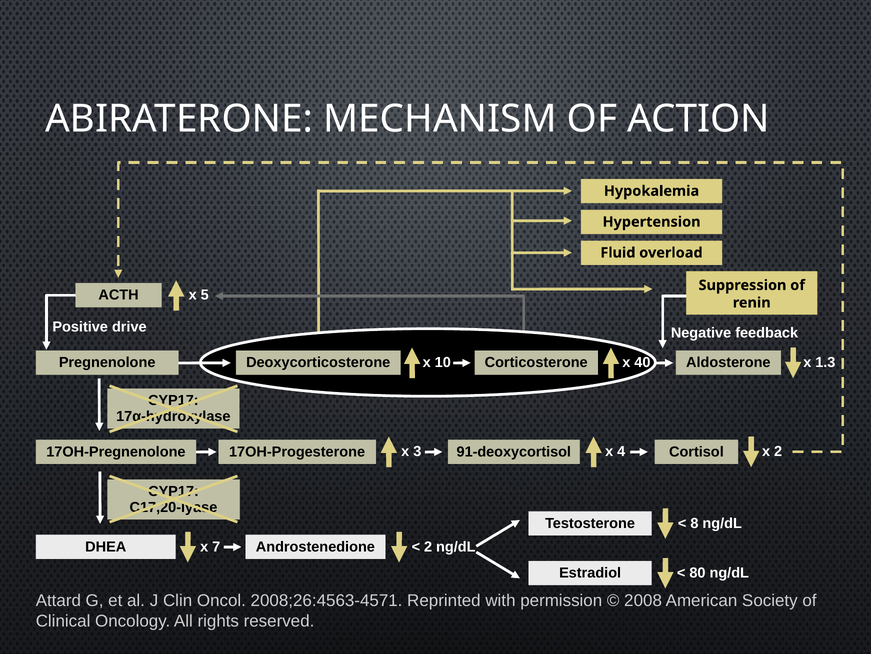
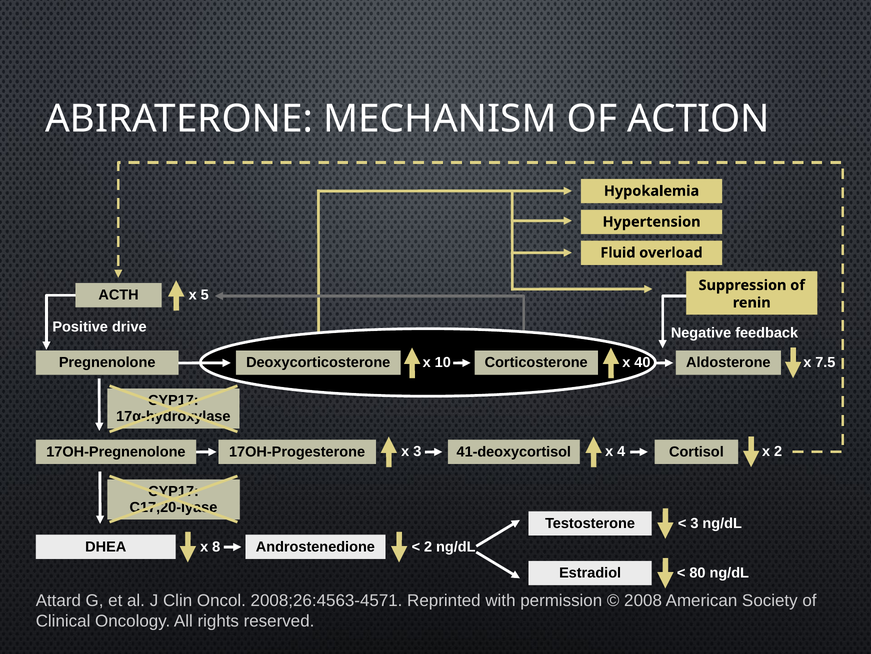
1.3: 1.3 -> 7.5 (825, 362)
91-deoxycortisol: 91-deoxycortisol -> 41-deoxycortisol (514, 451)
8: 8 -> 3 (694, 523)
7: 7 -> 8 (216, 546)
